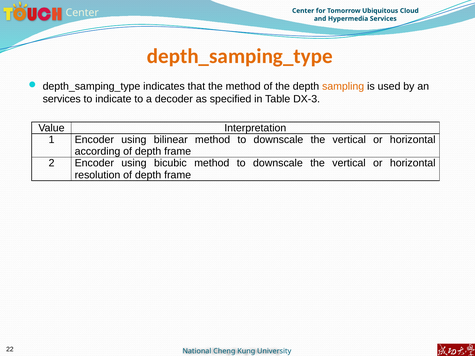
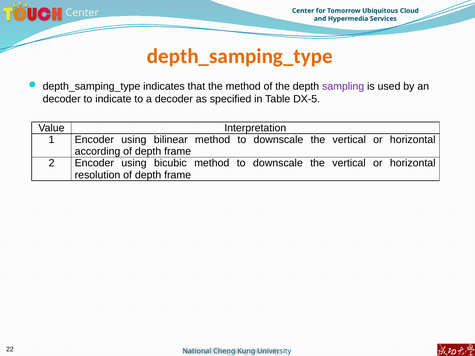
sampling colour: orange -> purple (343, 87)
services: services -> decoder (62, 99)
DX‑3: DX‑3 -> DX‑5 (307, 99)
